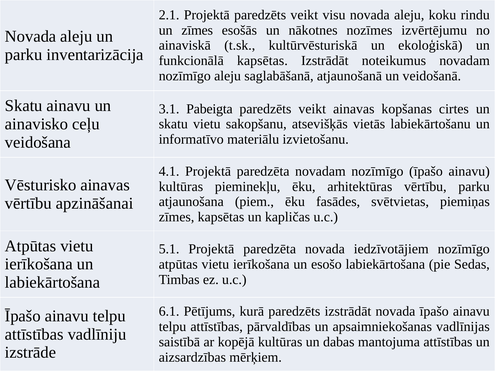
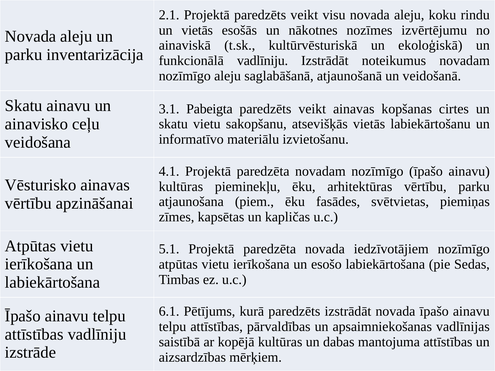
un zīmes: zīmes -> vietās (197, 30)
funkcionālā kapsētas: kapsētas -> vadlīniju (263, 61)
